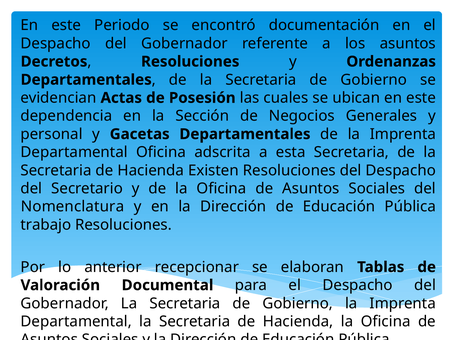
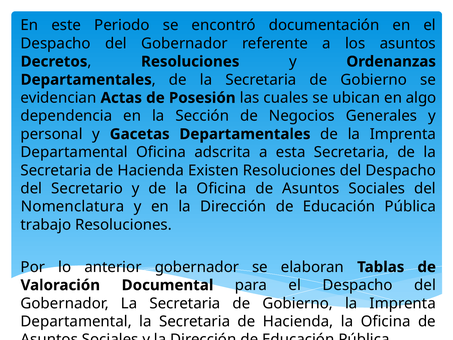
ubican en este: este -> algo (421, 98)
anterior recepcionar: recepcionar -> gobernador (197, 267)
